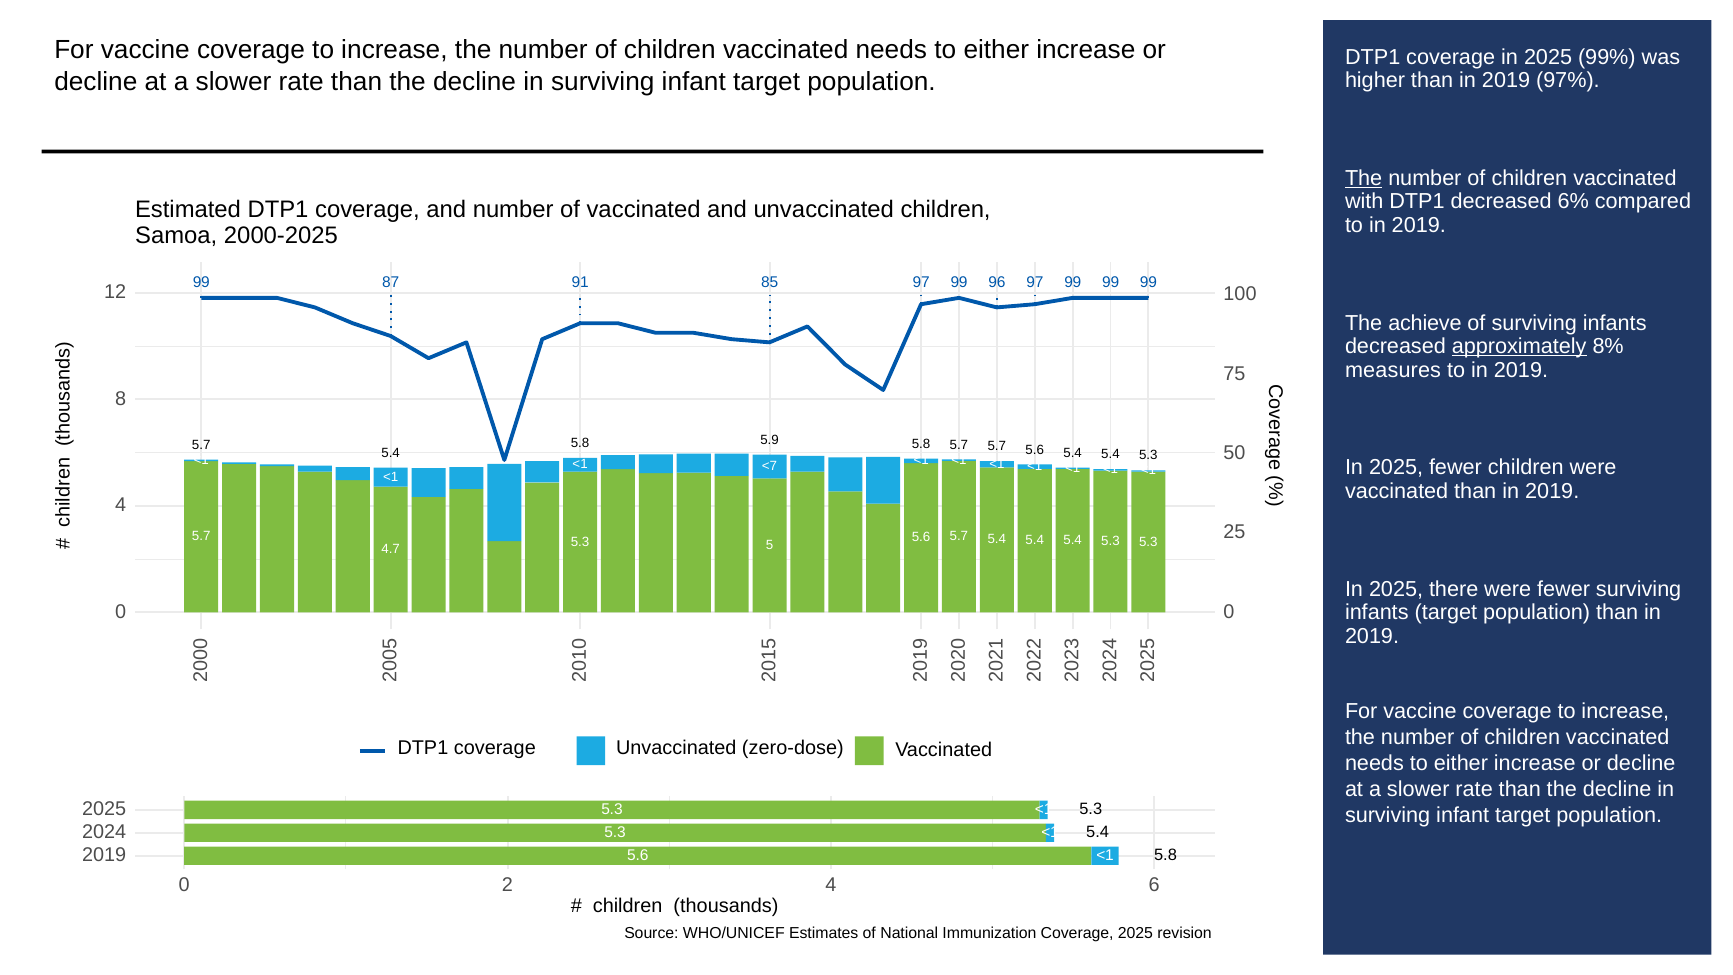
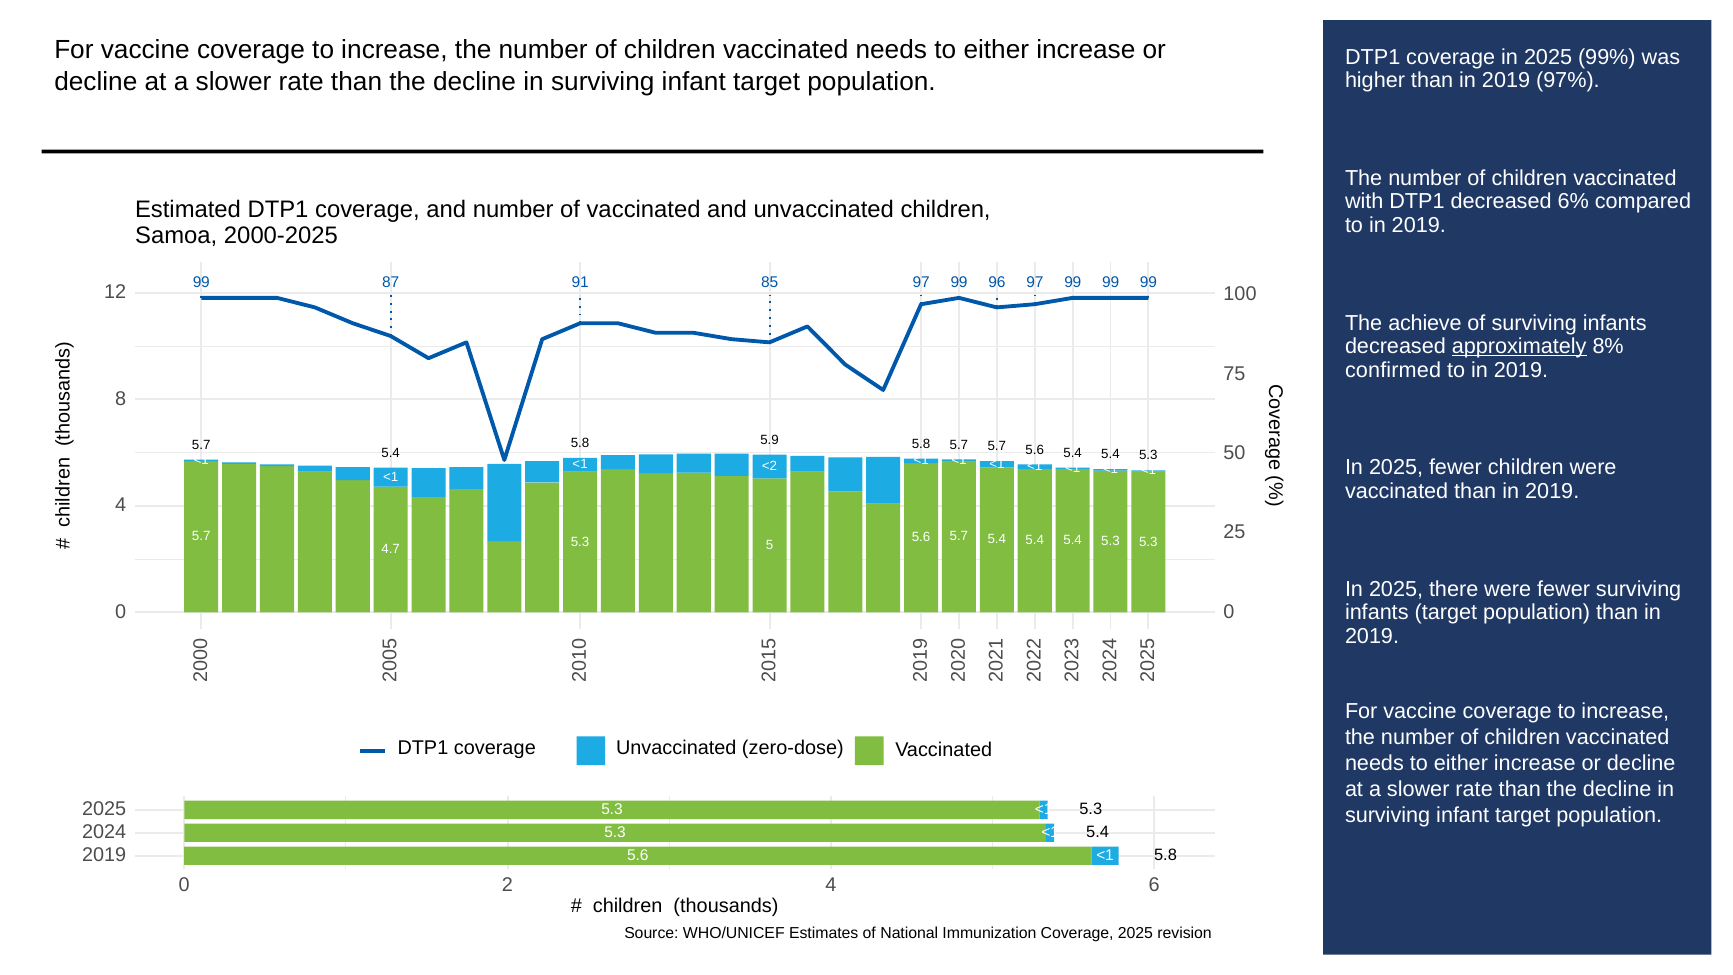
The underline: present -> none (1364, 178)
measures: measures -> confirmed (1393, 370)
<7: <7 -> <2 (770, 466)
